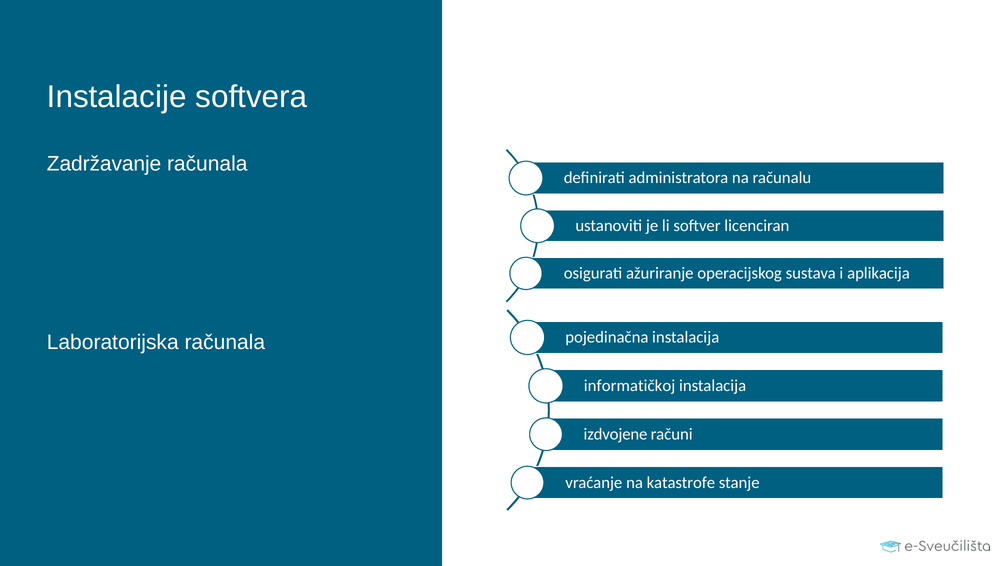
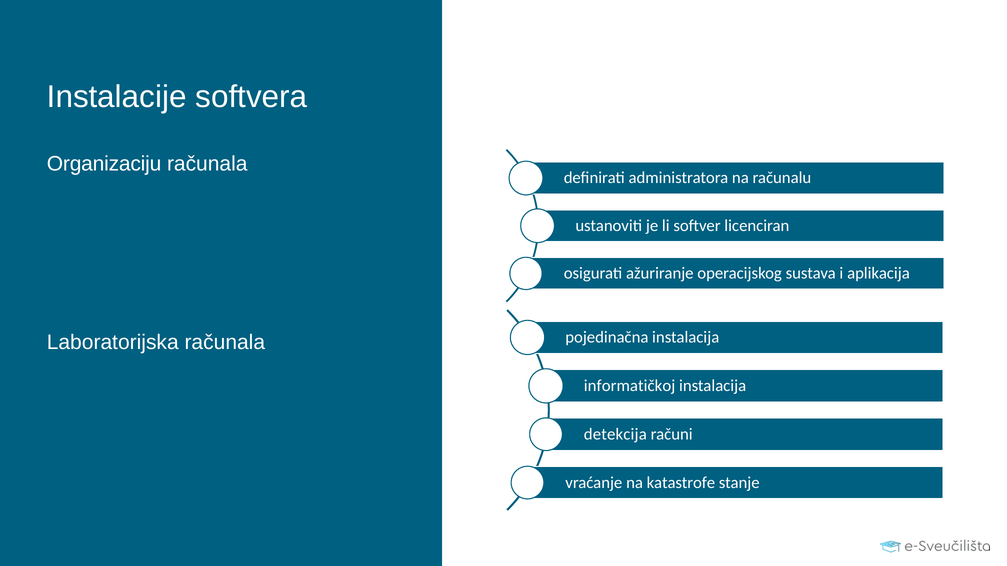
Zadržavanje: Zadržavanje -> Organizaciju (104, 164)
izdvojene: izdvojene -> detekcija (615, 434)
